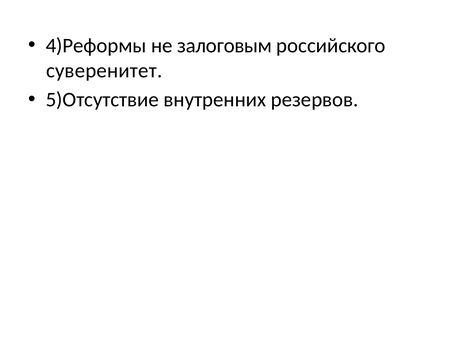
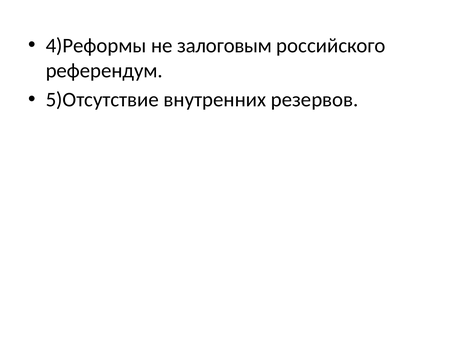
суверенитет: суверенитет -> референдум (104, 71)
